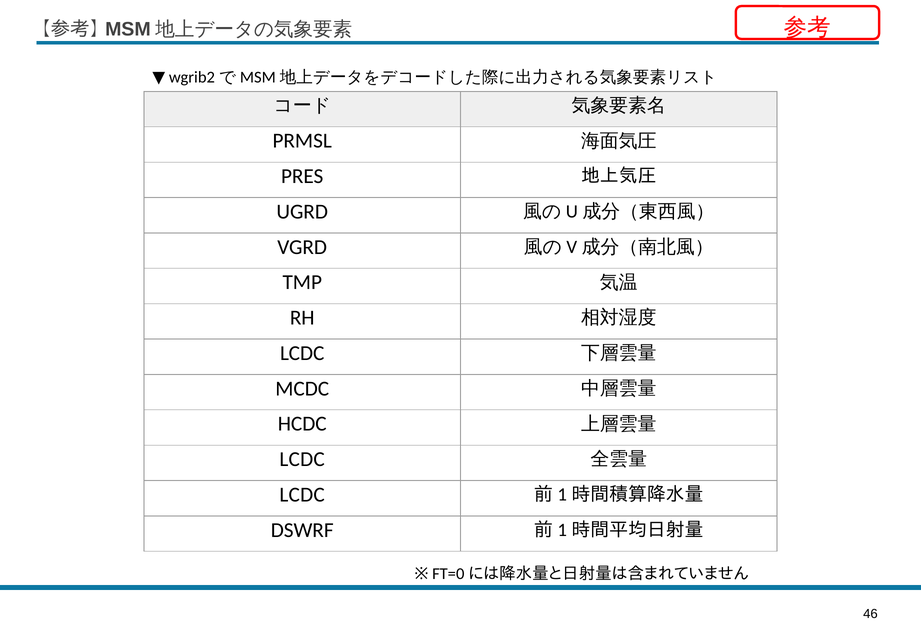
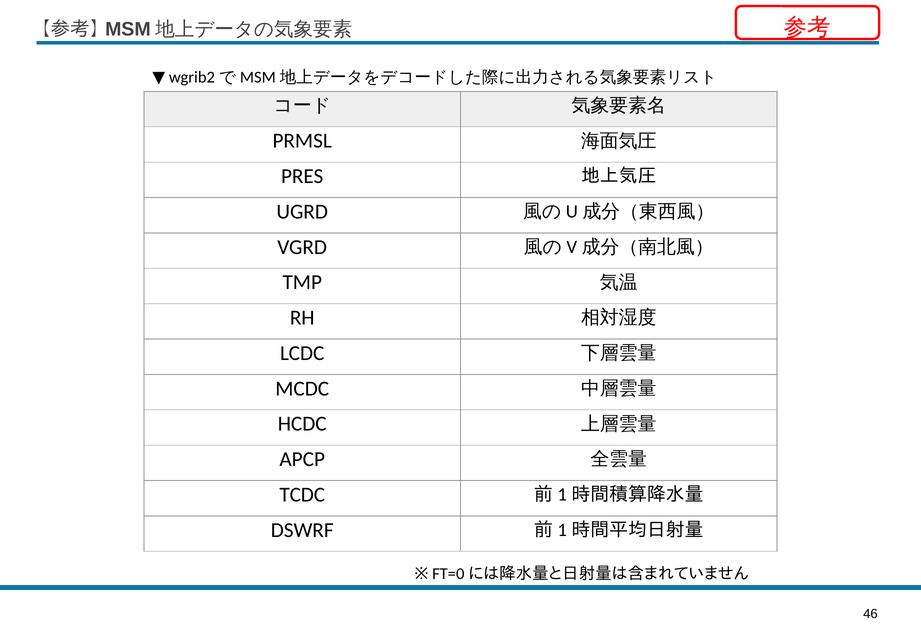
LCDC: LCDC -> APCP (302, 460)
LCDC: LCDC -> TCDC (302, 495)
